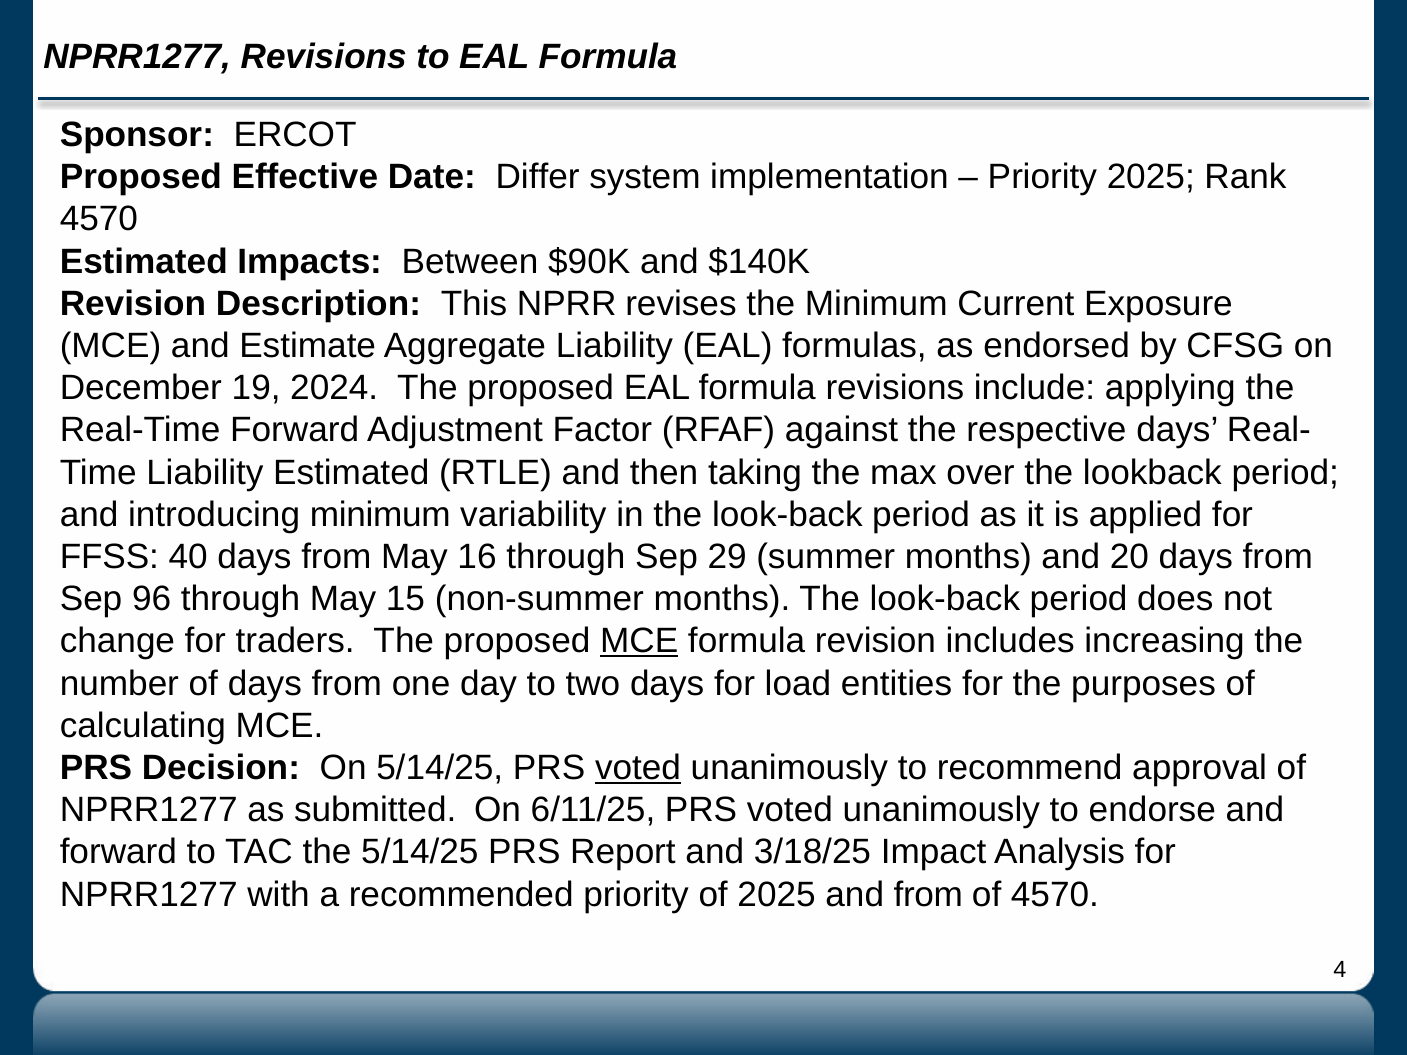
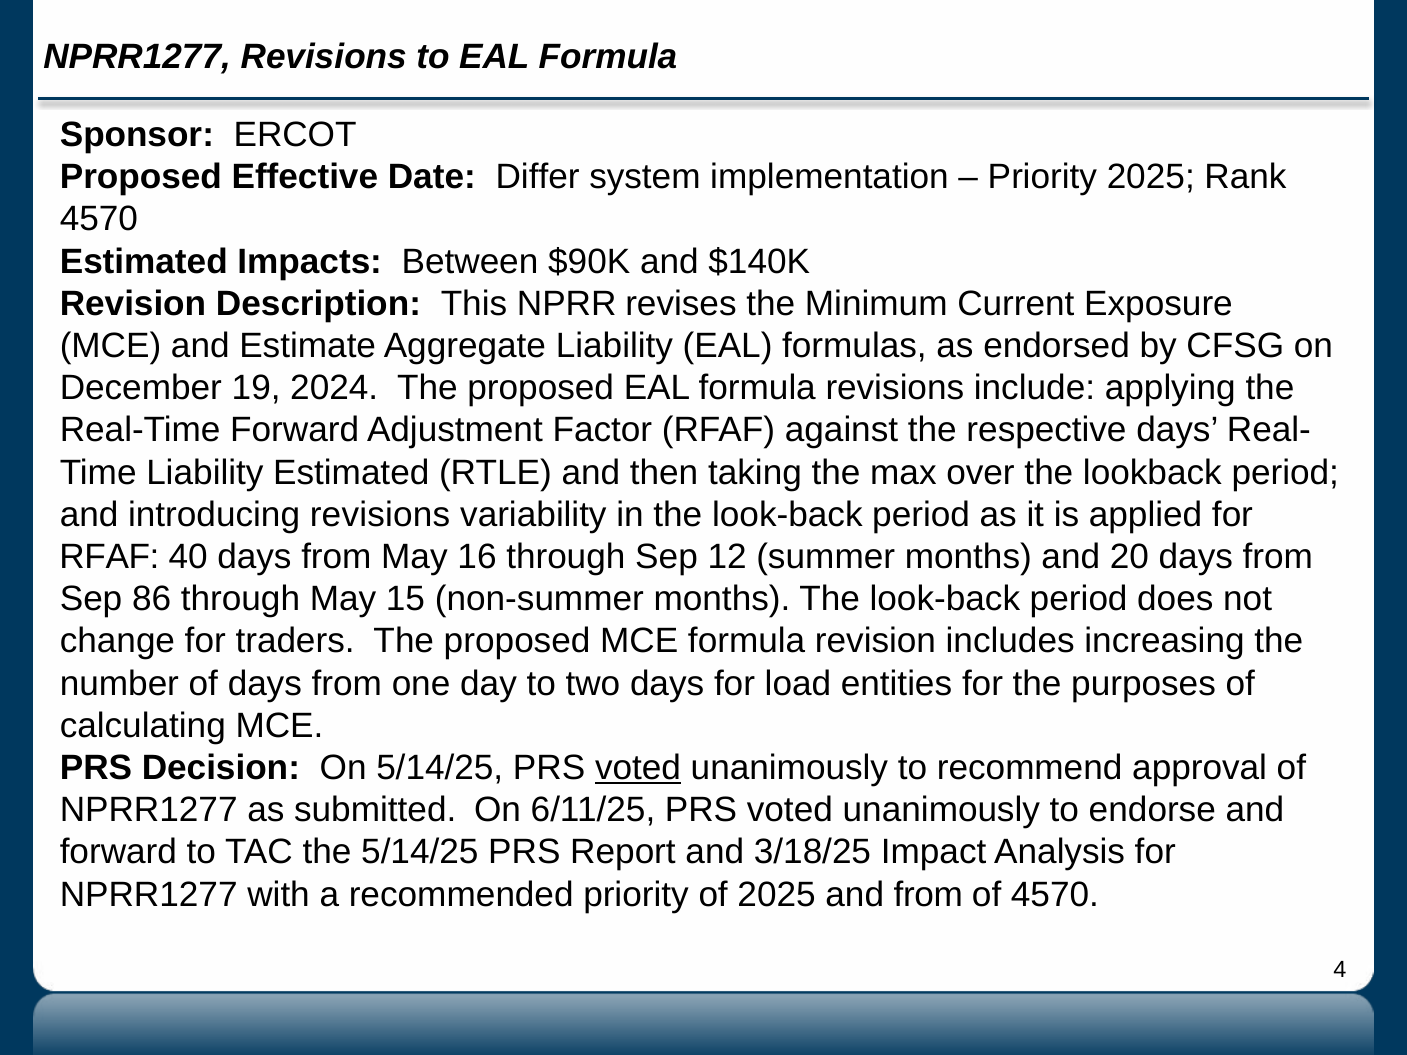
introducing minimum: minimum -> revisions (380, 515)
FFSS: FFSS -> RFAF (109, 557)
29: 29 -> 12 (727, 557)
96: 96 -> 86 (152, 599)
MCE underline: present -> none (639, 641)
